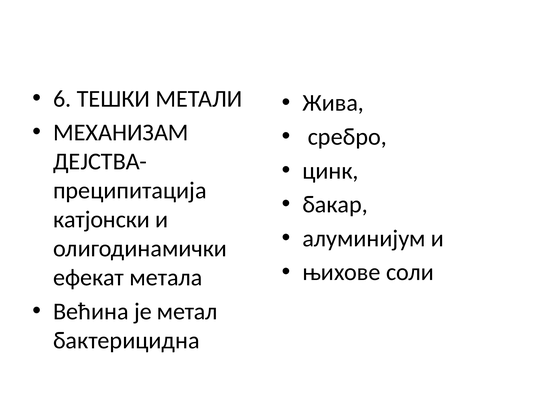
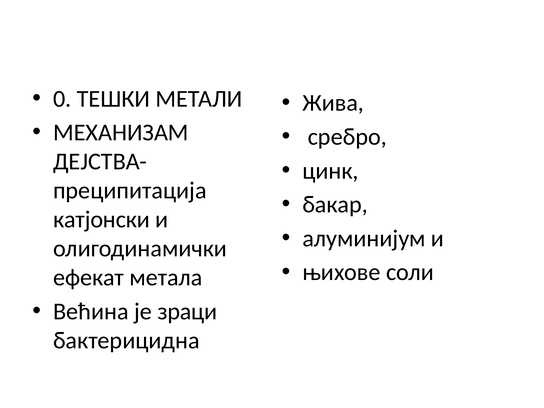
6: 6 -> 0 (62, 99)
метал: метал -> зраци (187, 312)
